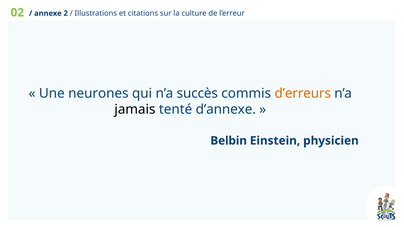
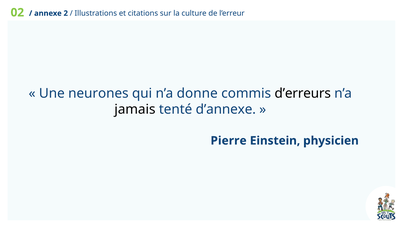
succès: succès -> donne (197, 93)
d’erreurs colour: orange -> black (303, 93)
Belbin: Belbin -> Pierre (229, 141)
